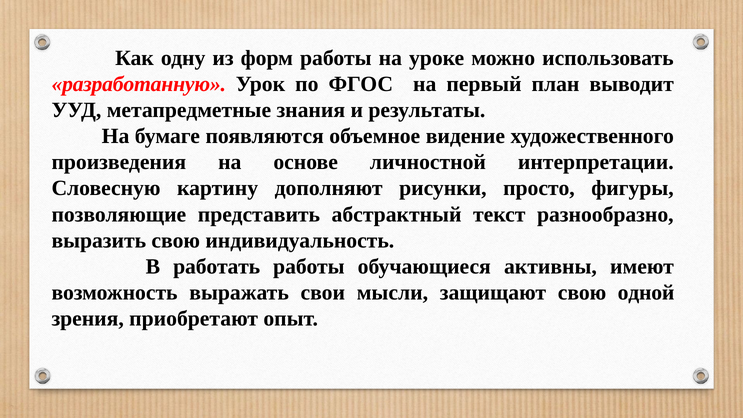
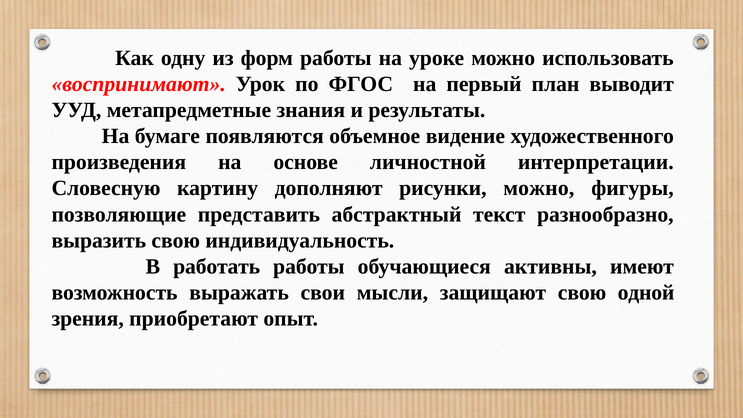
разработанную: разработанную -> воспринимают (139, 84)
рисунки просто: просто -> можно (539, 188)
